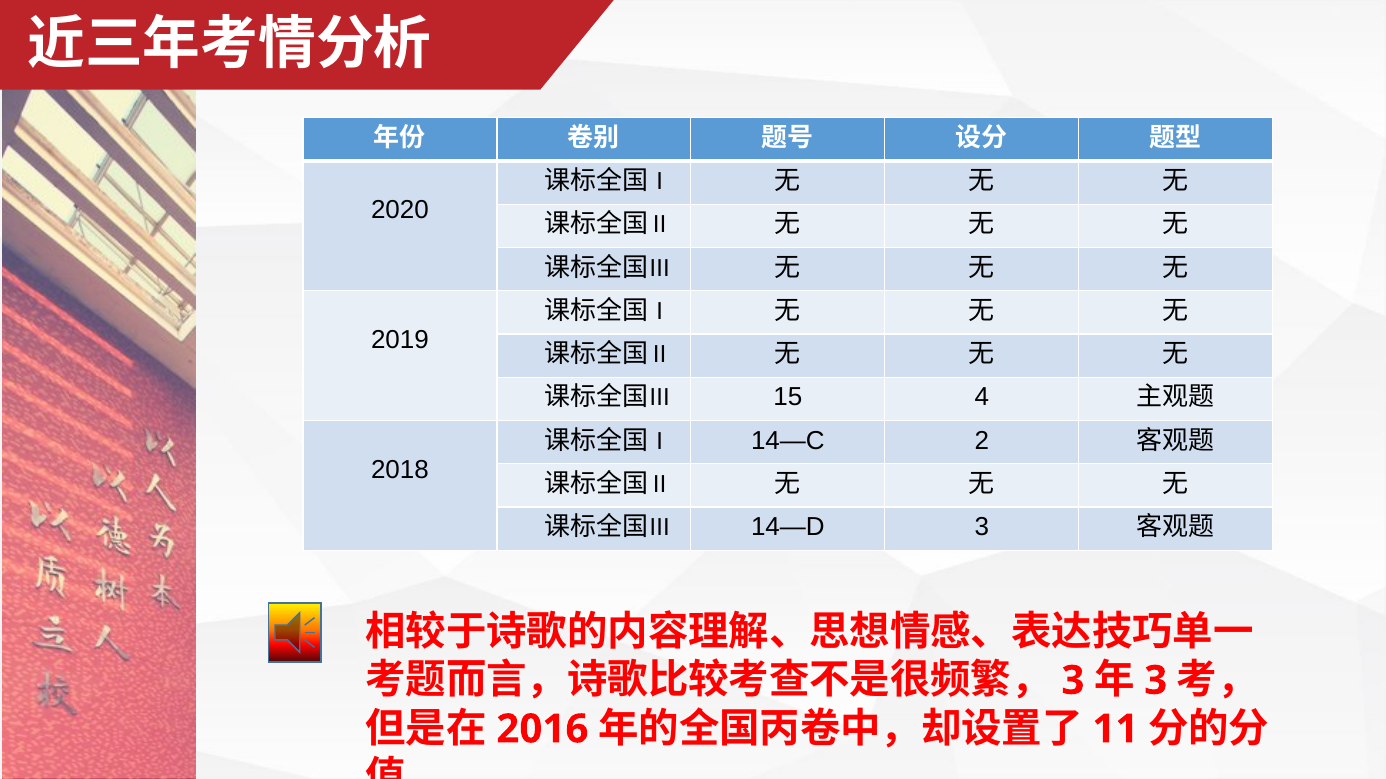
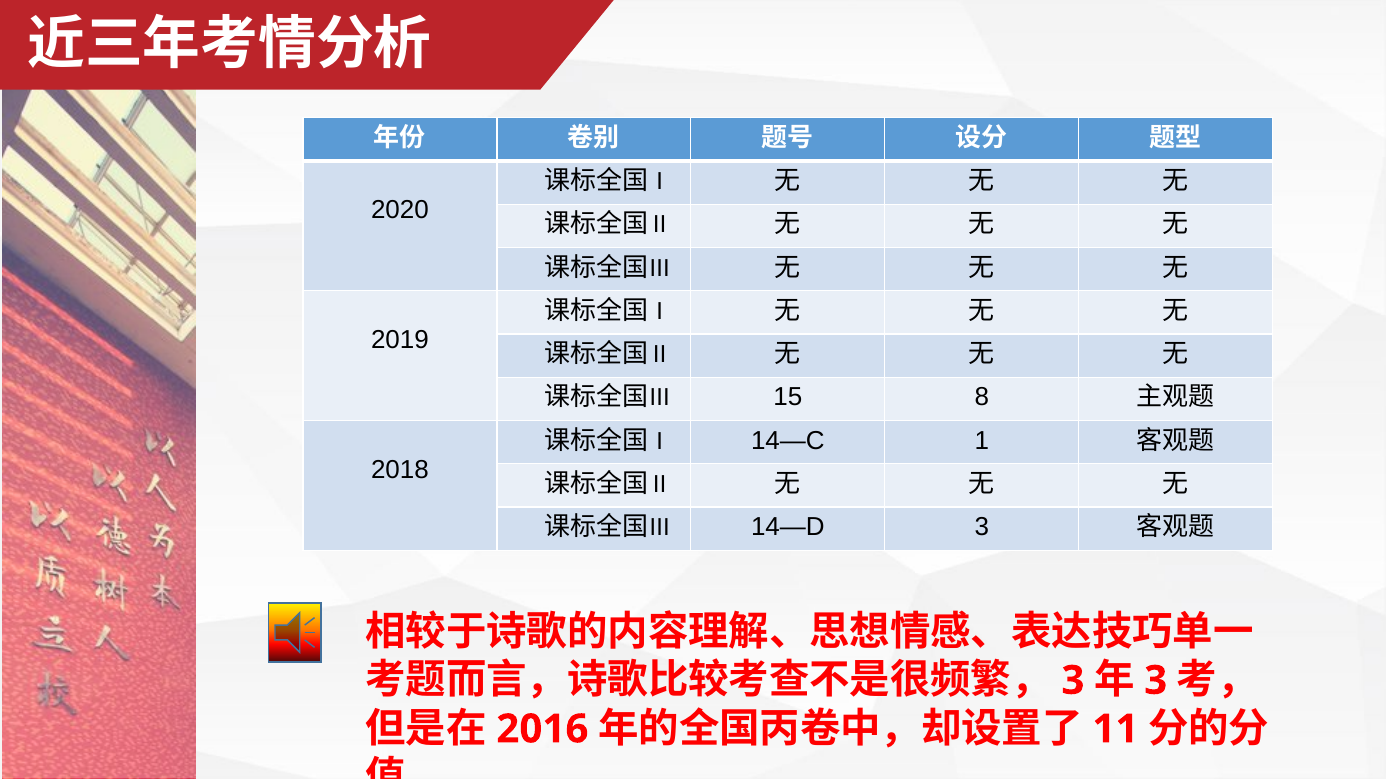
4: 4 -> 8 (982, 398)
2: 2 -> 1 (982, 441)
